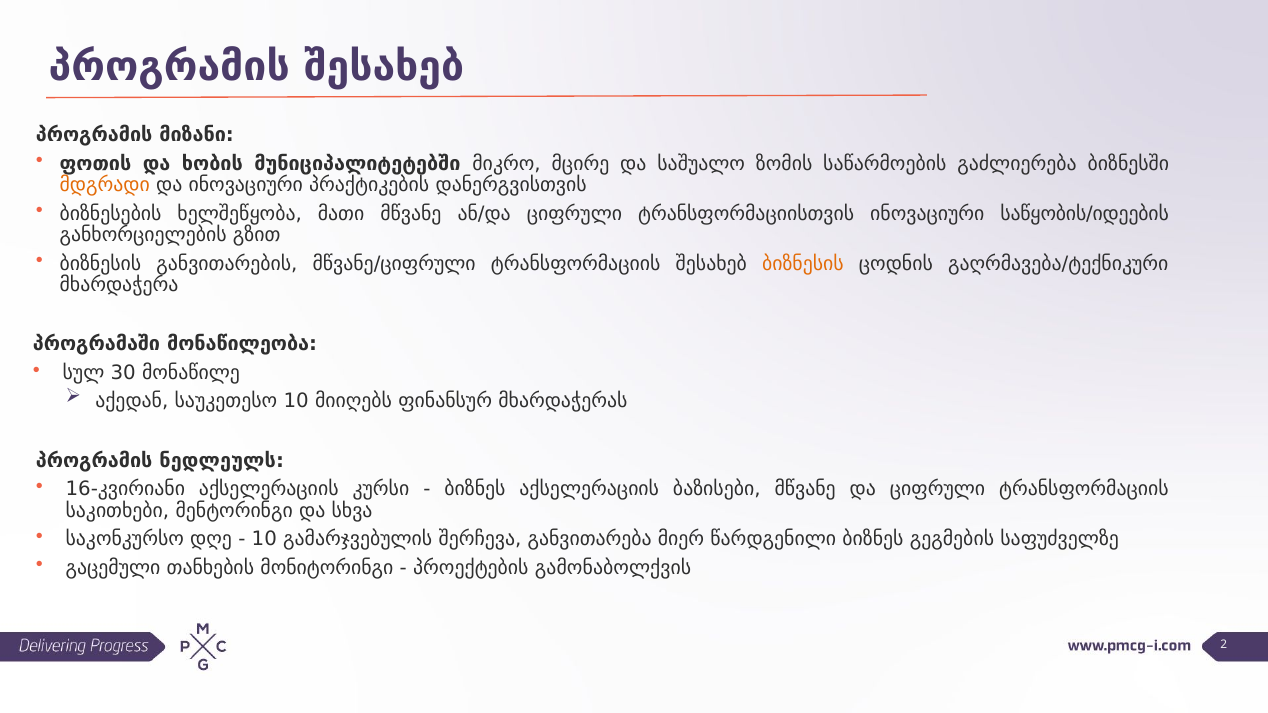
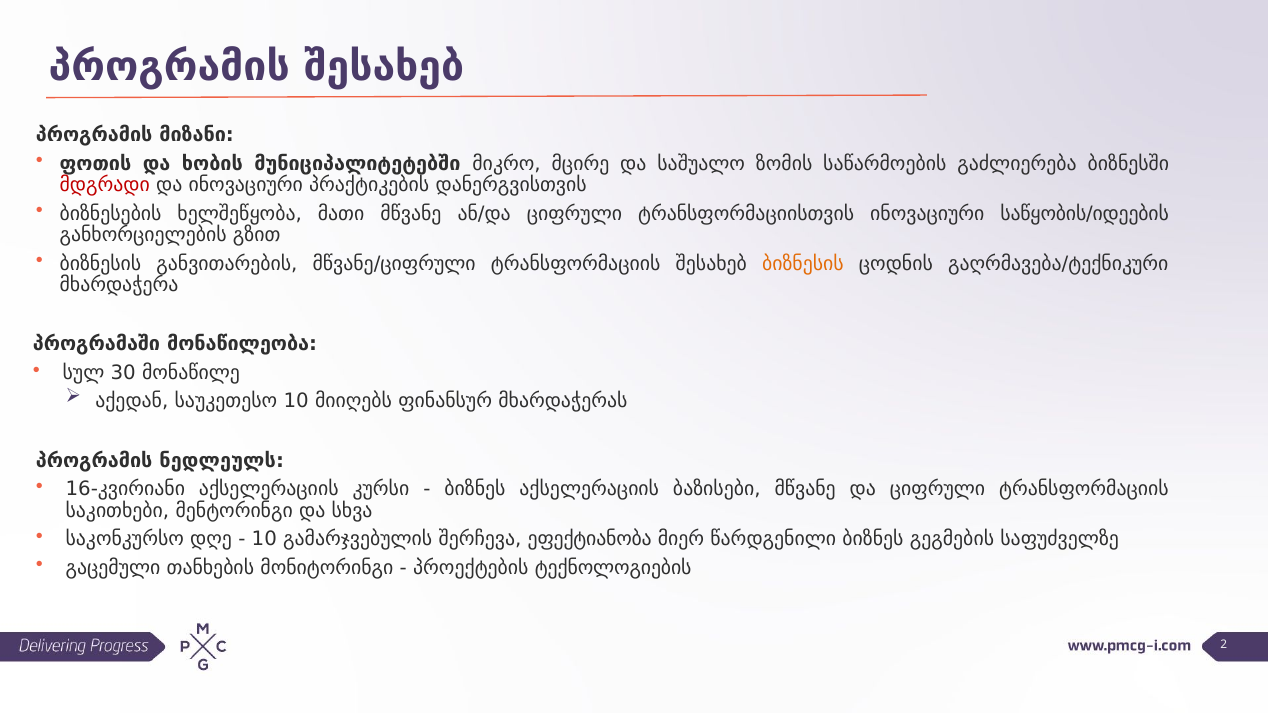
მდგრადი colour: orange -> red (105, 185)
განვითარება: განვითარება -> ეფექტიანობა (590, 539)
გამონაბოლქვის: გამონაბოლქვის -> ტექნოლოგიების (613, 568)
